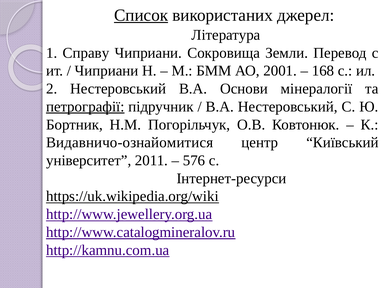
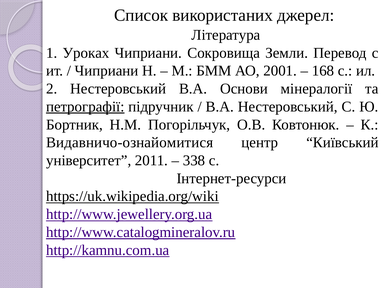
Список underline: present -> none (141, 15)
Справу: Справу -> Уроках (86, 53)
576: 576 -> 338 (194, 160)
